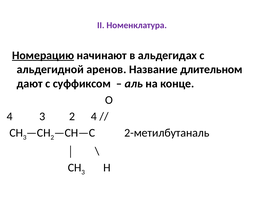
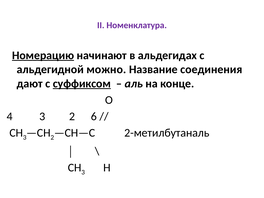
аренов: аренов -> можно (106, 69)
длительном: длительном -> соединения (211, 69)
суффиксом underline: none -> present (82, 84)
2 4: 4 -> 6 (94, 116)
